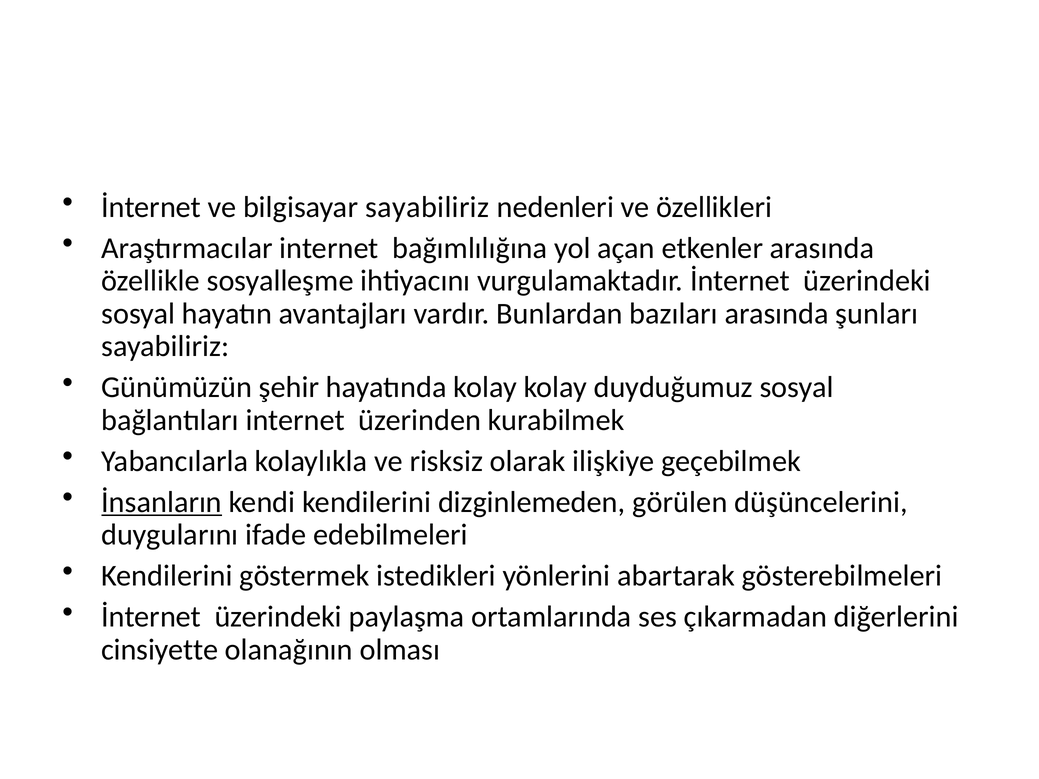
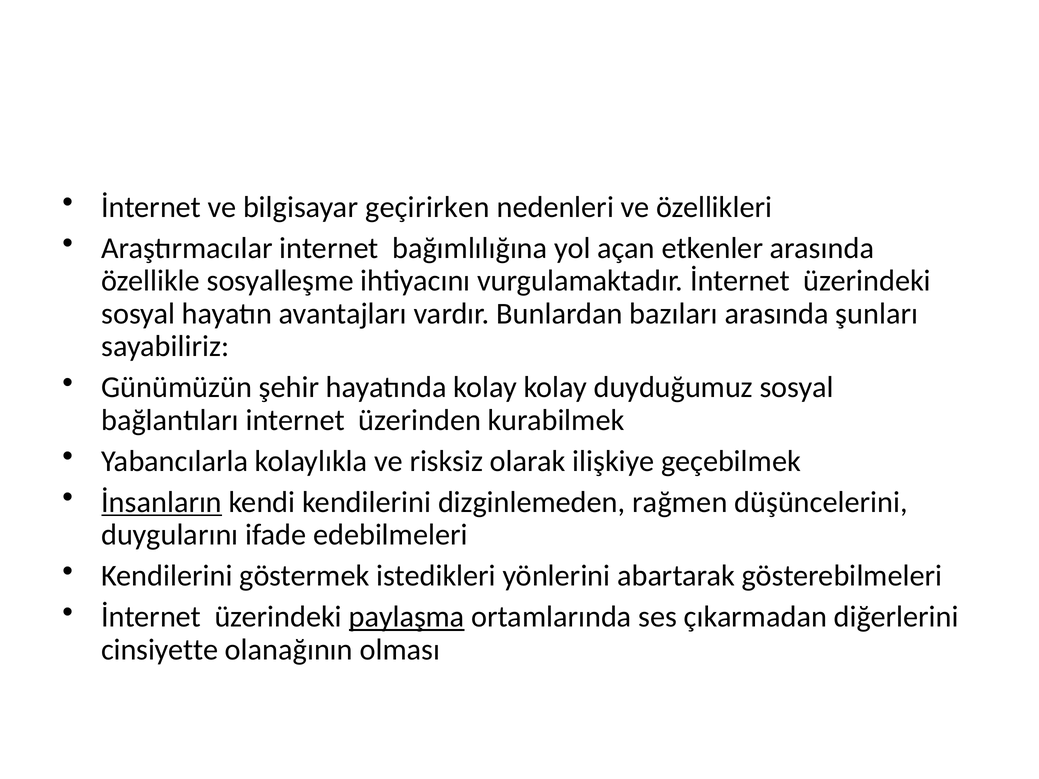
bilgisayar sayabiliriz: sayabiliriz -> geçirirken (427, 207)
görülen: görülen -> rağmen (680, 502)
paylaşma underline: none -> present (407, 617)
